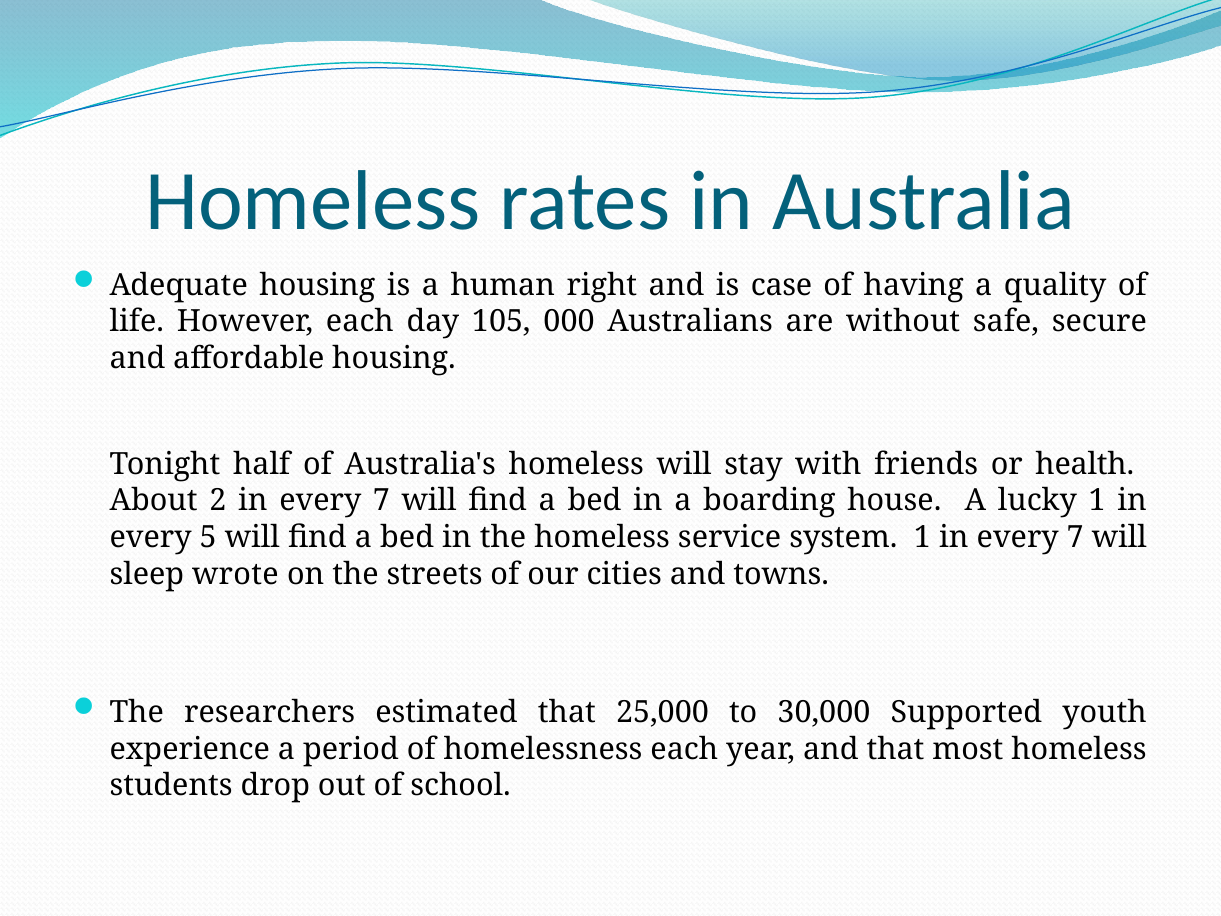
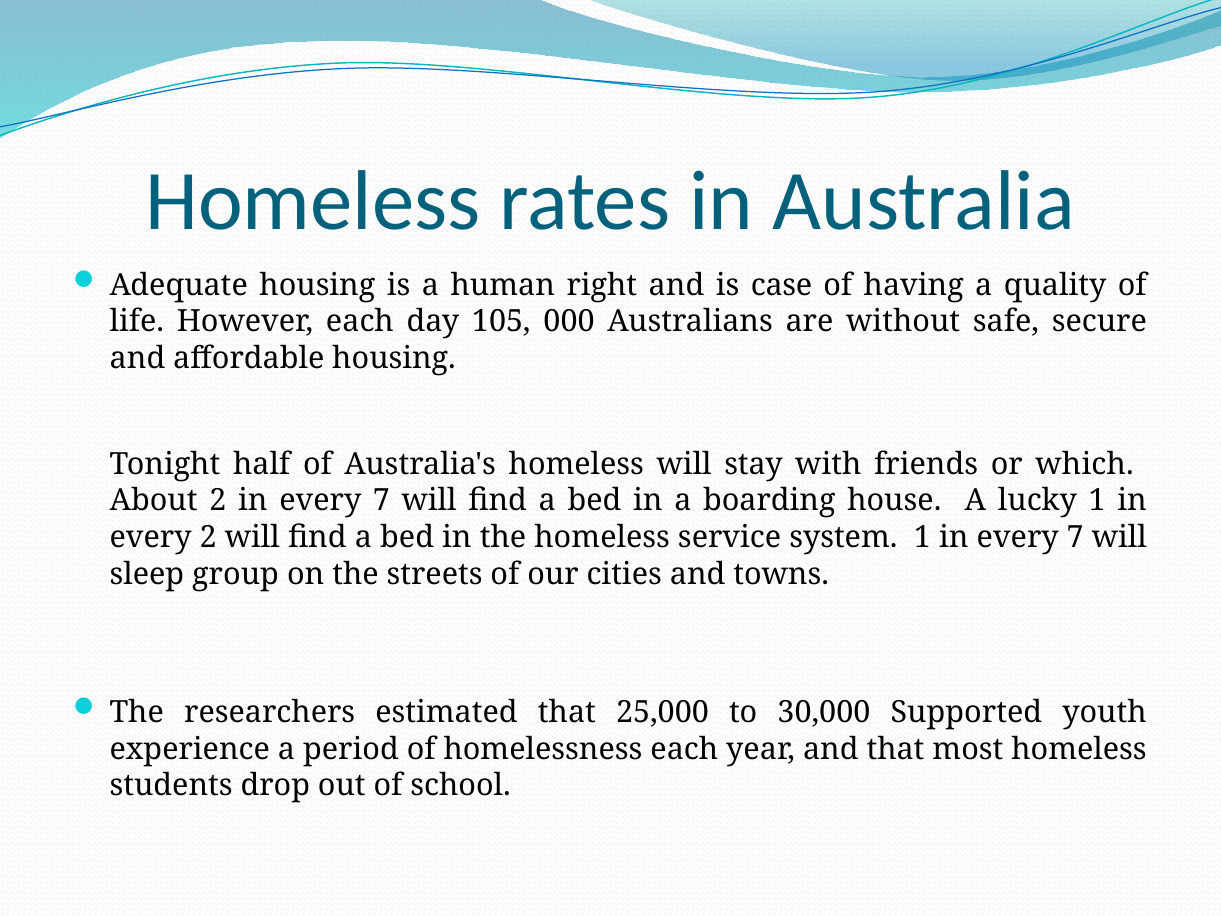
health: health -> which (1085, 464)
every 5: 5 -> 2 (208, 537)
wrote: wrote -> group (236, 574)
